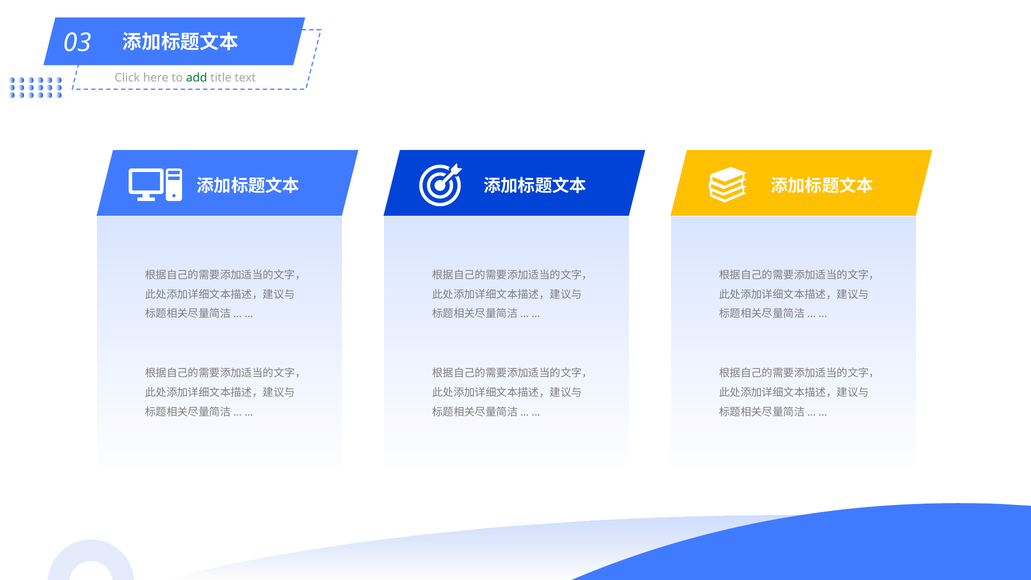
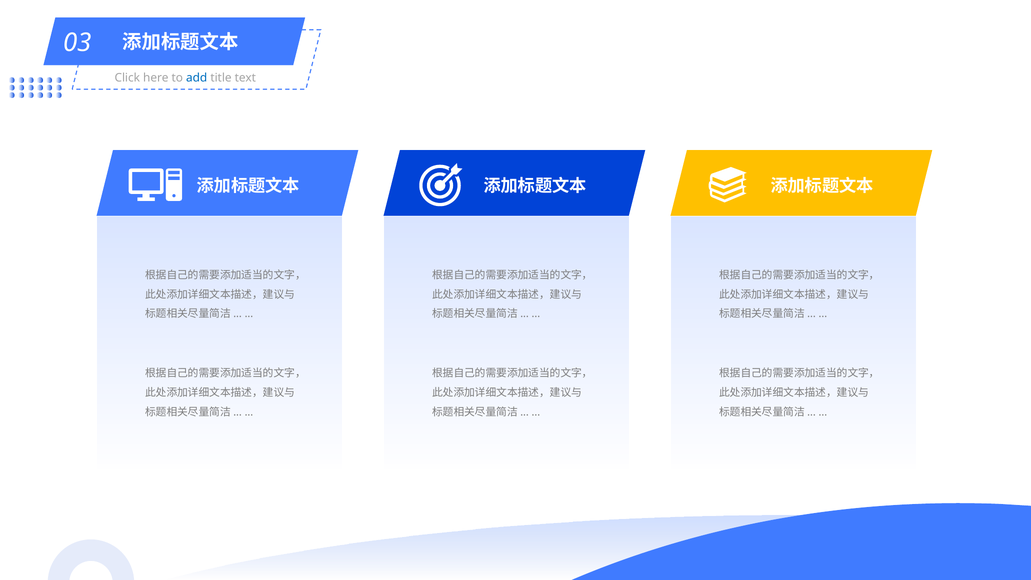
add colour: green -> blue (197, 78)
